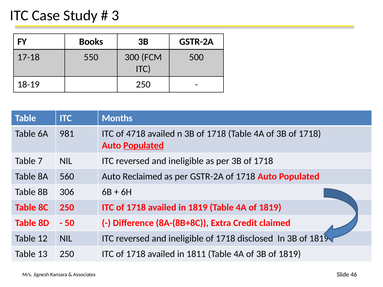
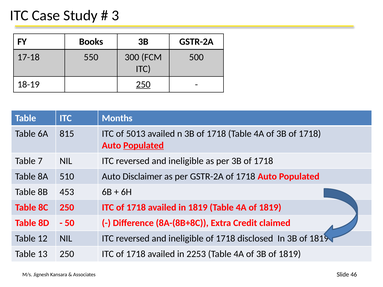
250 underline: none -> present (143, 84)
981: 981 -> 815 (67, 134)
4718: 4718 -> 5013 (136, 134)
560: 560 -> 510 (67, 177)
Reclaimed: Reclaimed -> Disclaimer (142, 177)
306: 306 -> 453 (67, 192)
1811: 1811 -> 2253 (196, 254)
